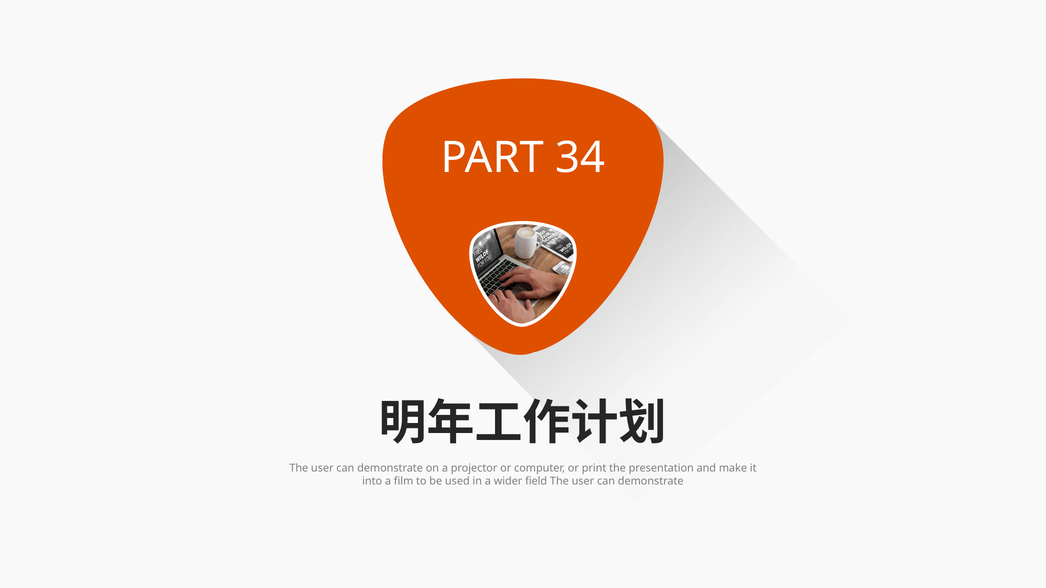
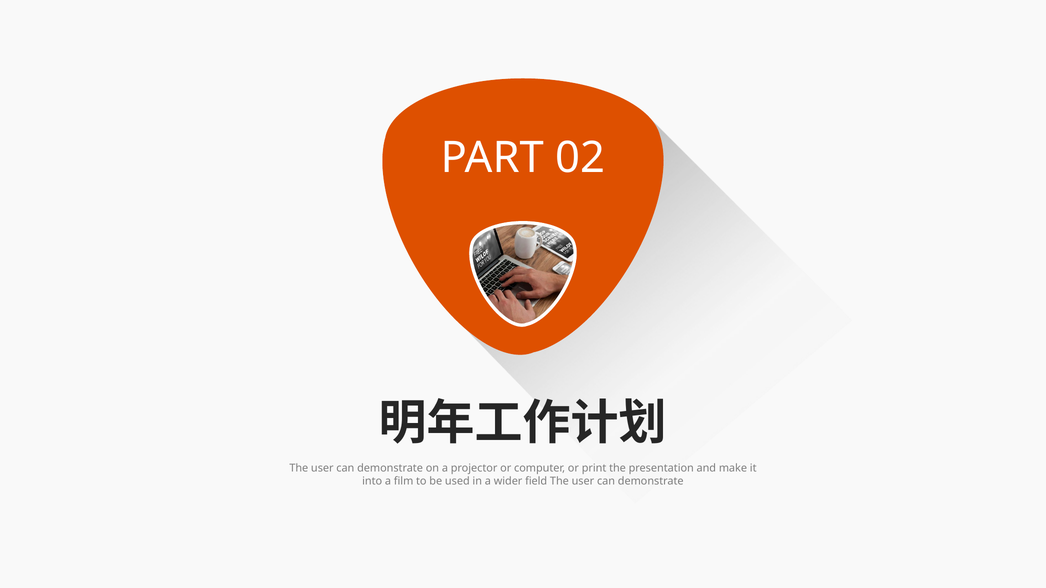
34: 34 -> 02 (580, 158)
